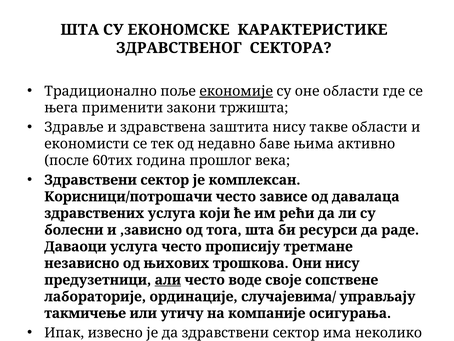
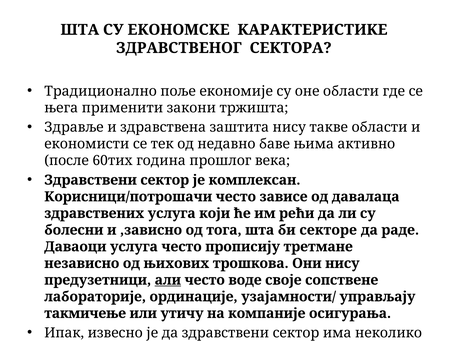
економије underline: present -> none (236, 91)
ресурси: ресурси -> секторе (328, 230)
случајевима/: случајевима/ -> узајамности/ (289, 296)
